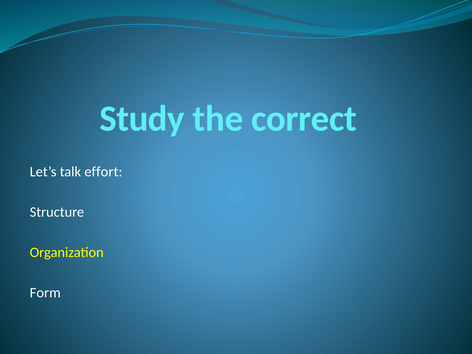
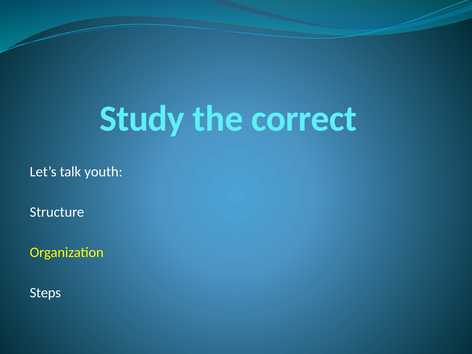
effort: effort -> youth (103, 172)
Form: Form -> Steps (45, 293)
